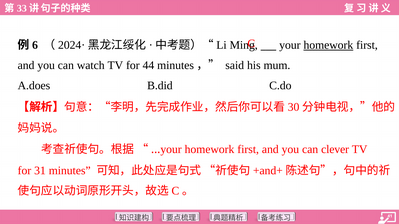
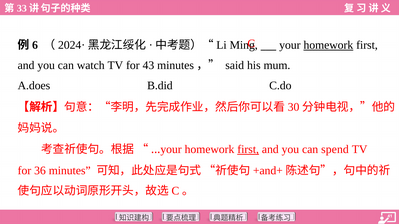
44: 44 -> 43 (148, 66)
first underline: none -> present (248, 150)
clever: clever -> spend (335, 150)
31: 31 -> 36 (40, 171)
